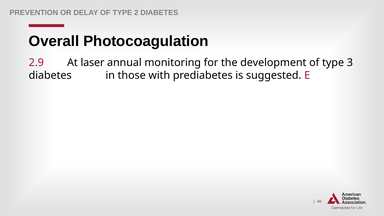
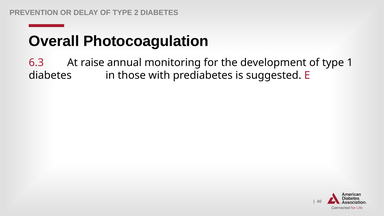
2.9: 2.9 -> 6.3 (36, 63)
laser: laser -> raise (93, 63)
3: 3 -> 1 (350, 63)
